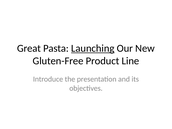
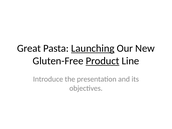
Product underline: none -> present (103, 61)
